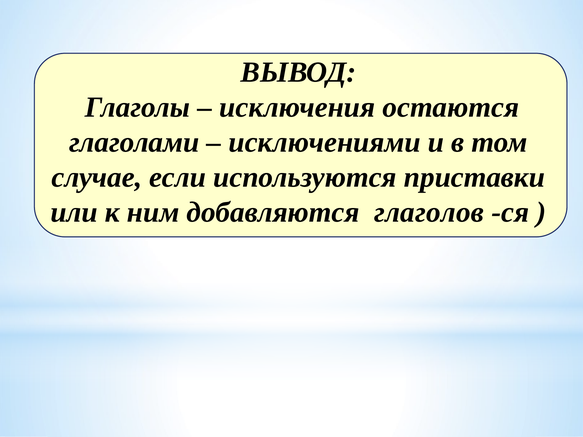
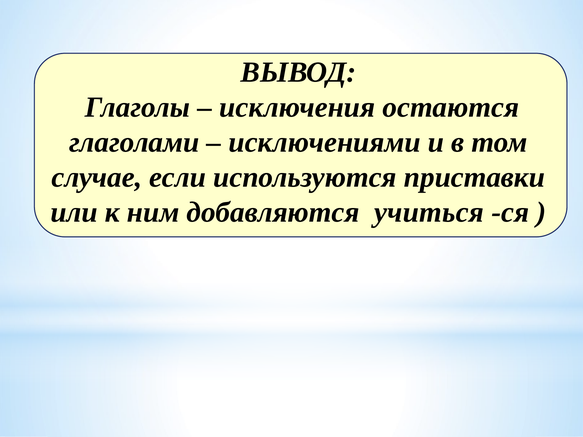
глаголов: глаголов -> учиться (429, 212)
